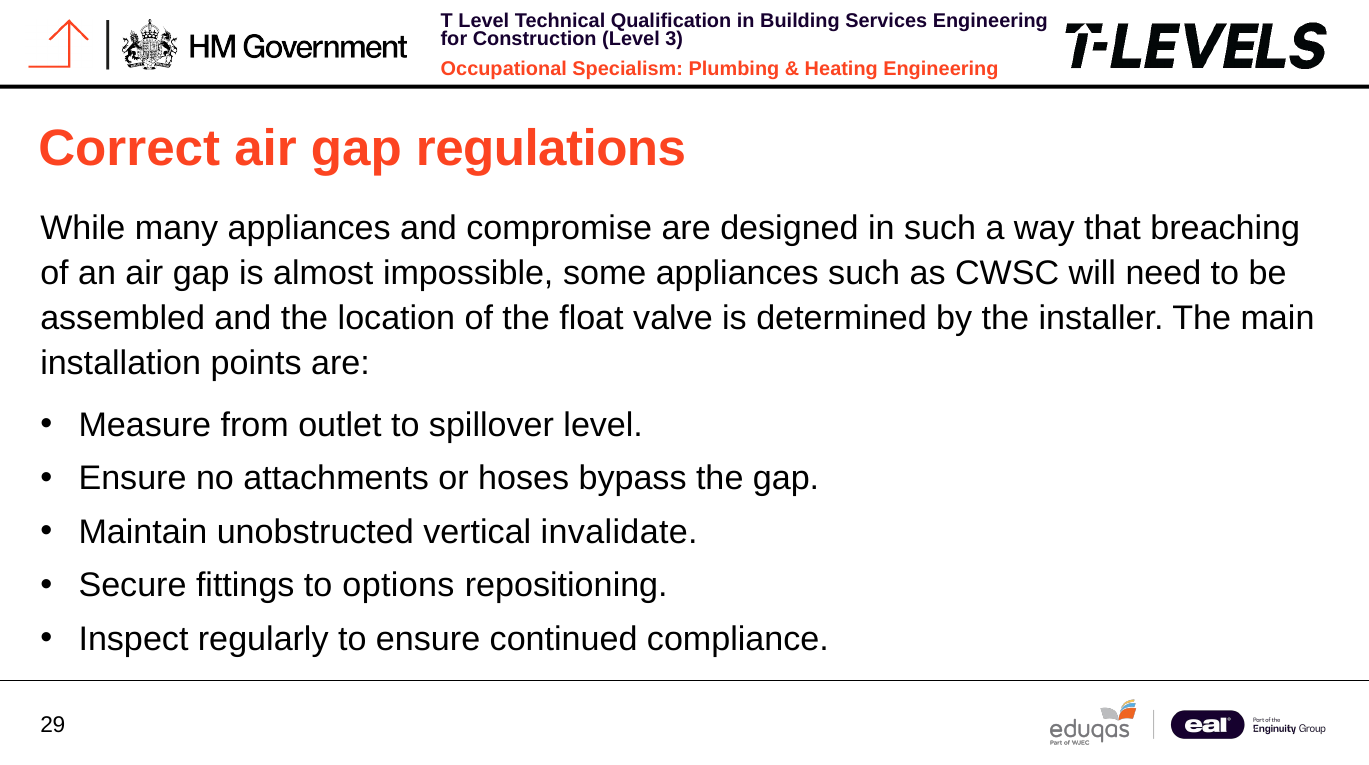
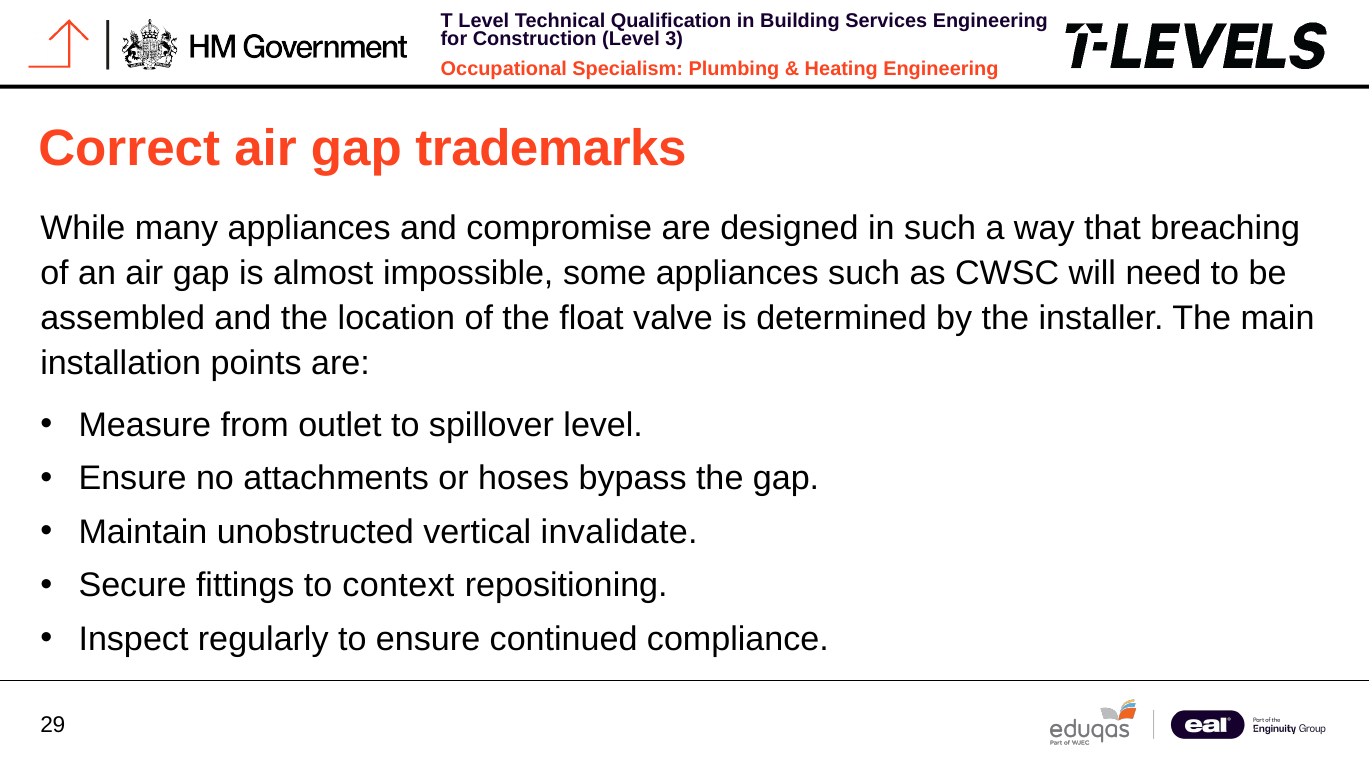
regulations: regulations -> trademarks (551, 148)
options: options -> context (398, 586)
